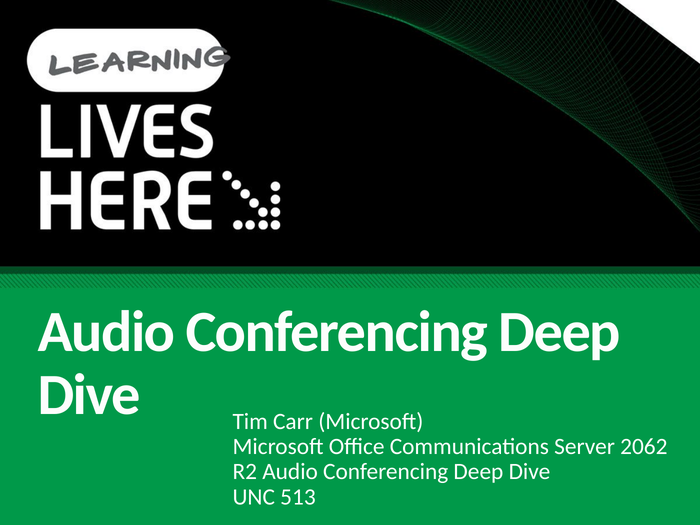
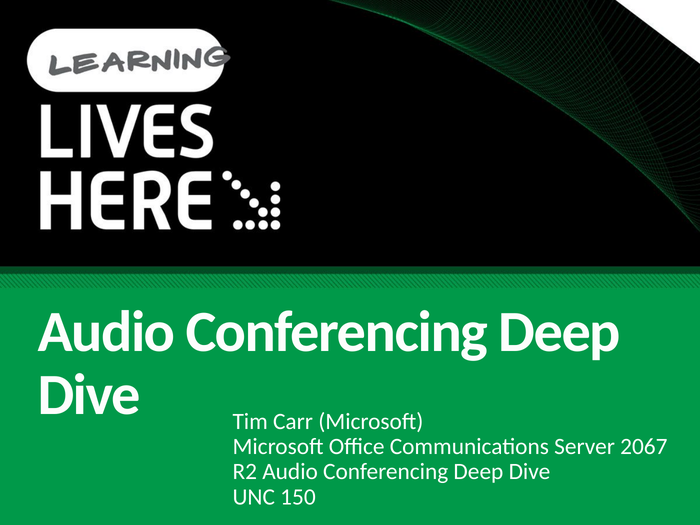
2062: 2062 -> 2067 (644, 447)
513: 513 -> 150 (298, 497)
